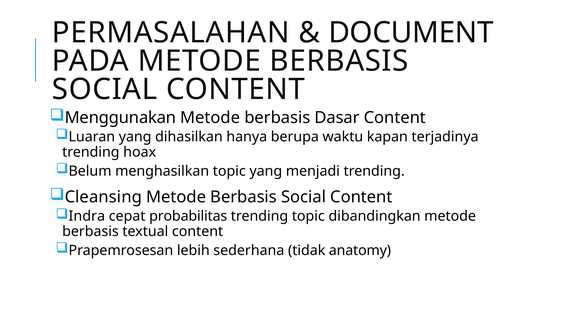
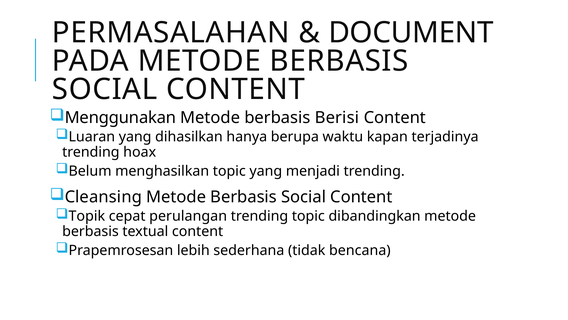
Dasar: Dasar -> Berisi (337, 117)
Indra: Indra -> Topik (87, 216)
probabilitas: probabilitas -> perulangan (188, 216)
anatomy: anatomy -> bencana (360, 250)
